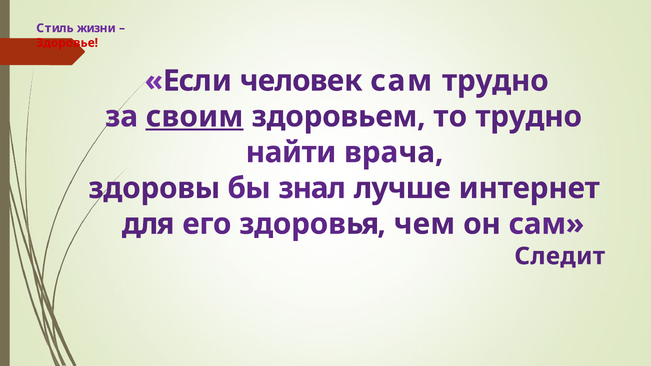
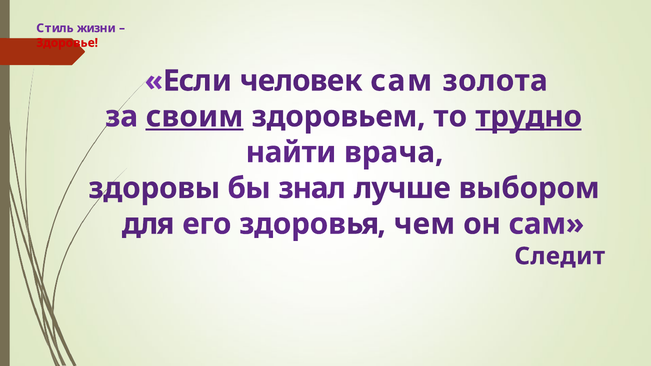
сам трудно: трудно -> золота (495, 81)
трудно underline: none -> present (529, 117)
интернет: интернет -> выбором (529, 188)
